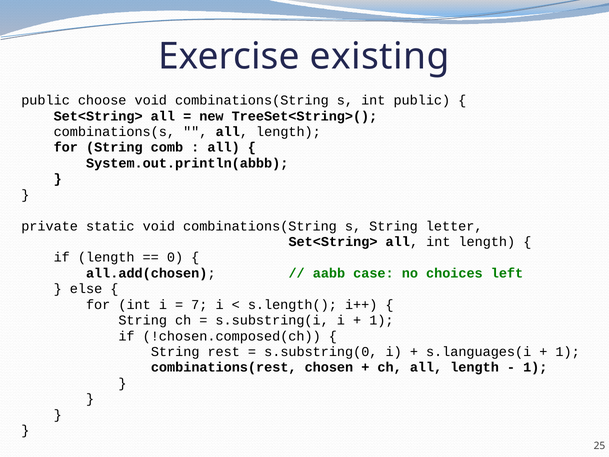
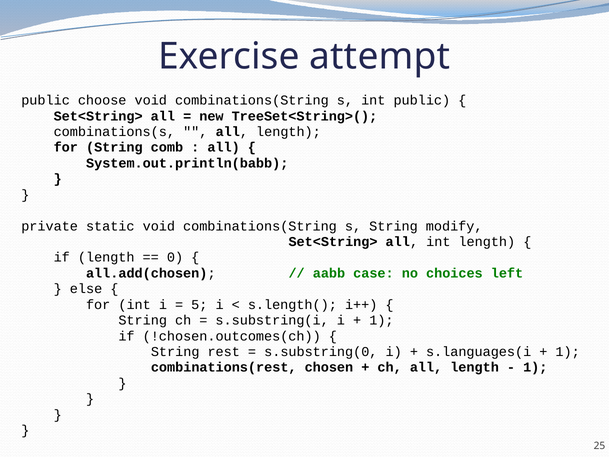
existing: existing -> attempt (380, 56)
System.out.println(abbb: System.out.println(abbb -> System.out.println(babb (187, 163)
letter: letter -> modify (454, 226)
7: 7 -> 5 (199, 304)
!chosen.composed(ch: !chosen.composed(ch -> !chosen.outcomes(ch (232, 336)
